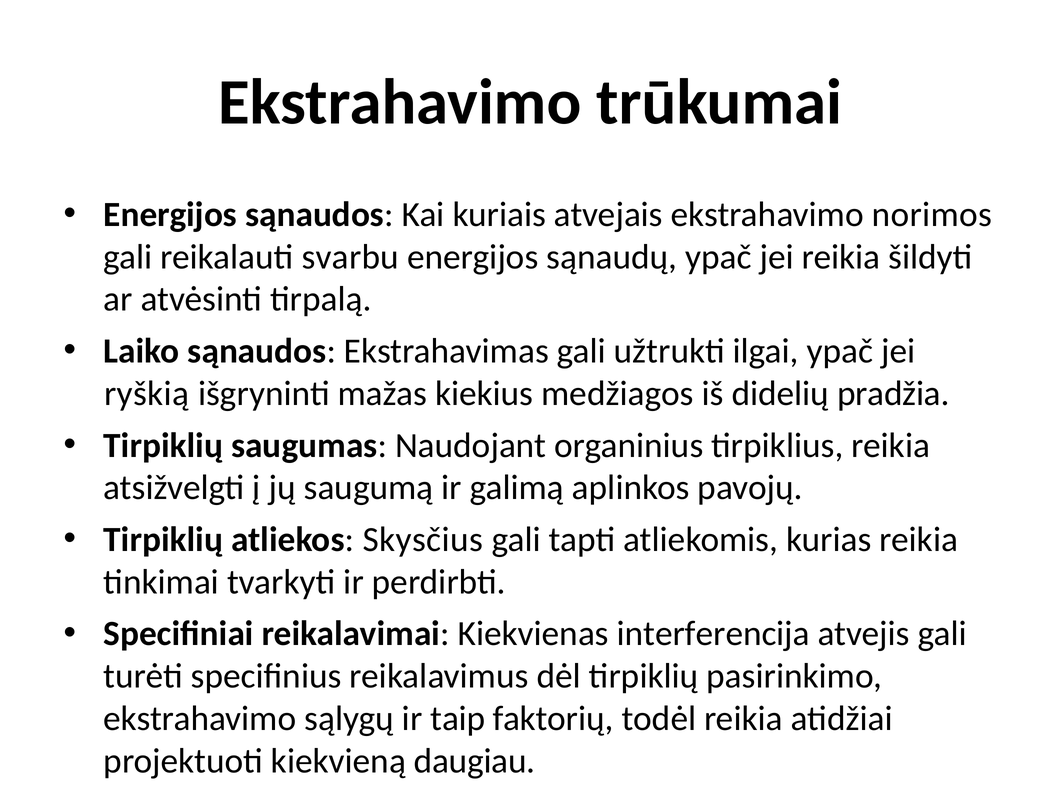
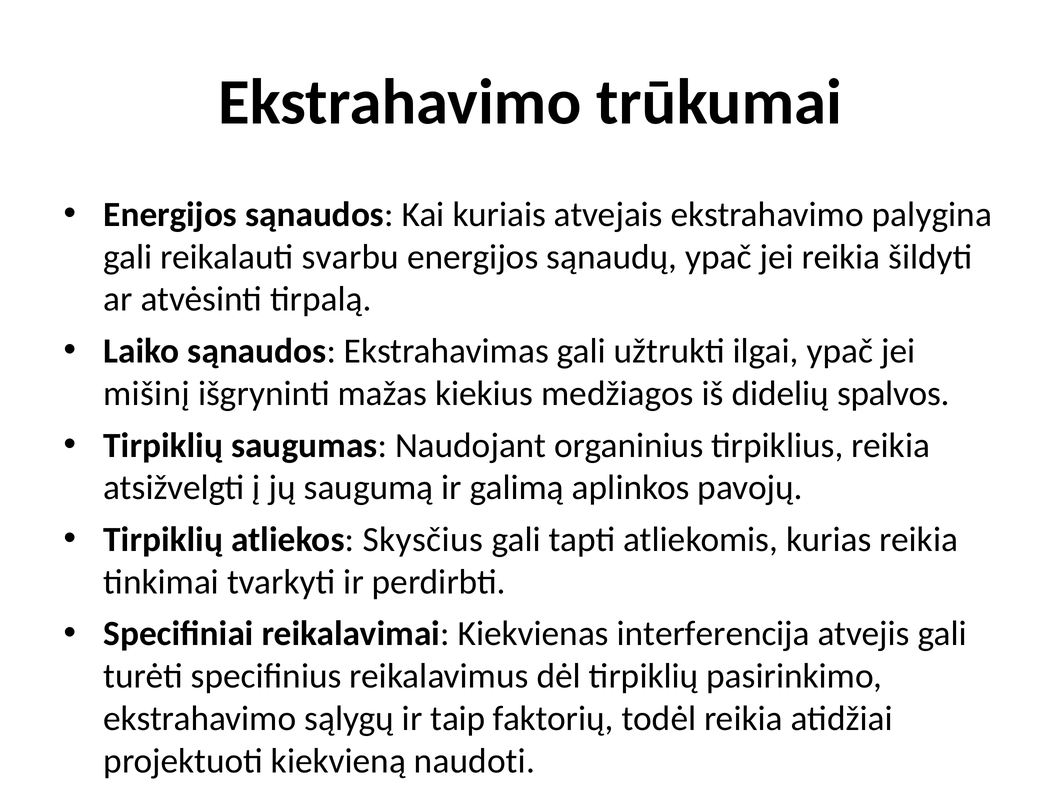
norimos: norimos -> palygina (932, 215)
ryškią: ryškią -> mišinį (147, 394)
pradžia: pradžia -> spalvos (893, 394)
daugiau: daugiau -> naudoti (474, 762)
